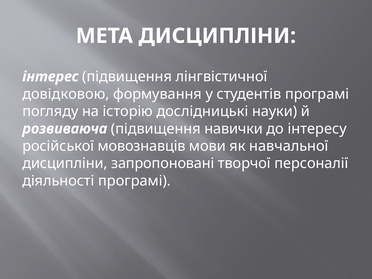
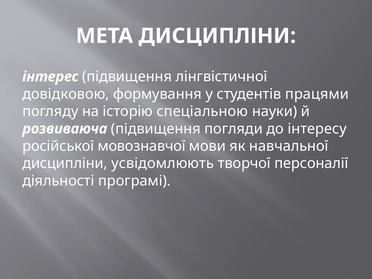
студентів програмі: програмі -> працями (317, 94)
дослідницькі: дослідницькі -> спеціальною (202, 111)
навички: навички -> погляди (234, 129)
мовознавців: мовознавців -> мовознавчої (142, 146)
запропоновані: запропоновані -> усвідомлюють (163, 163)
